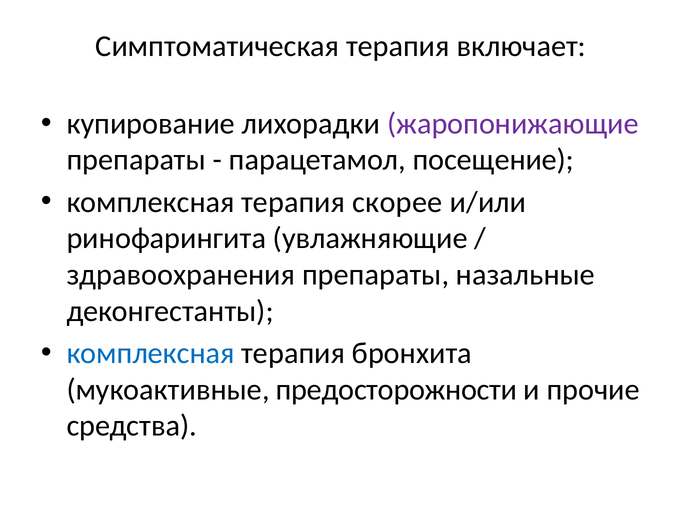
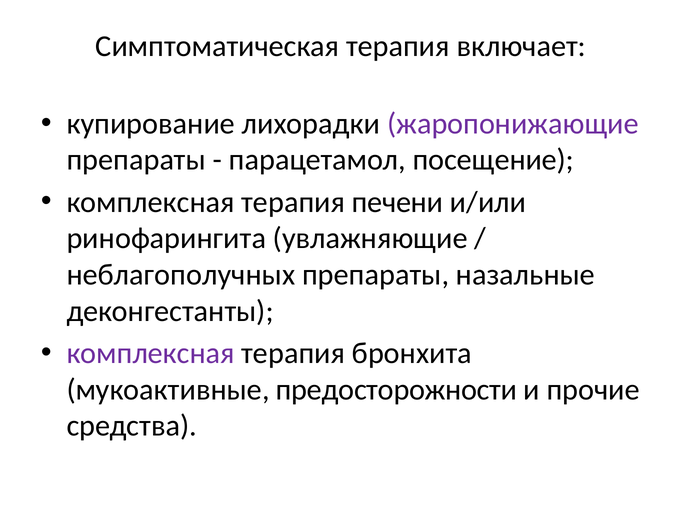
скорее: скорее -> печени (398, 202)
здравоохранения: здравоохранения -> неблагополучных (181, 275)
комплексная colour: blue -> purple (151, 354)
